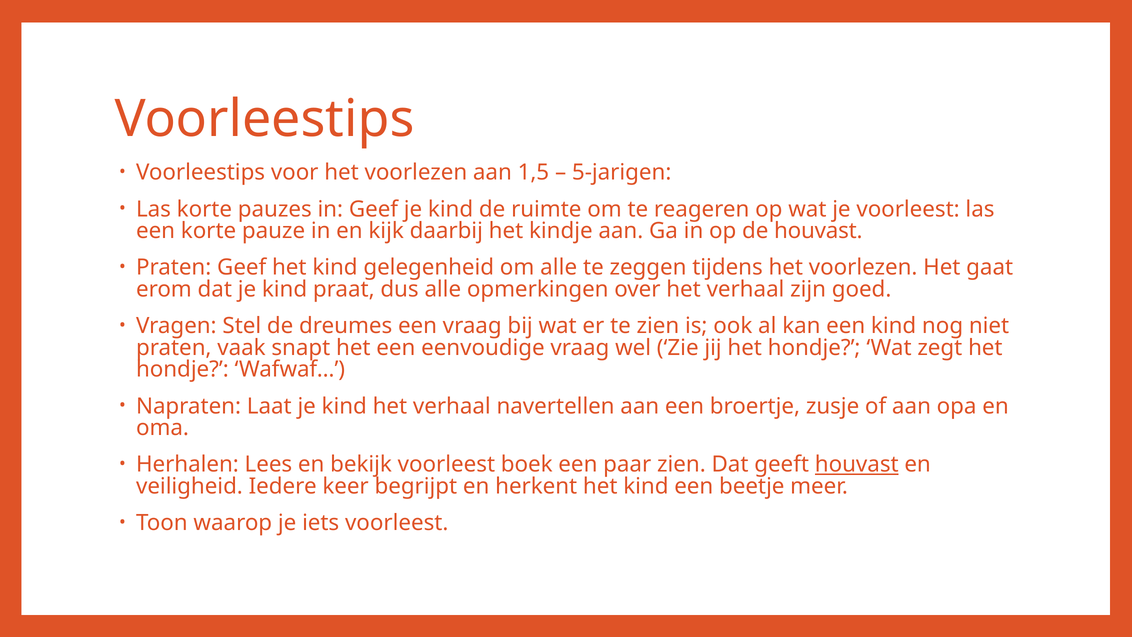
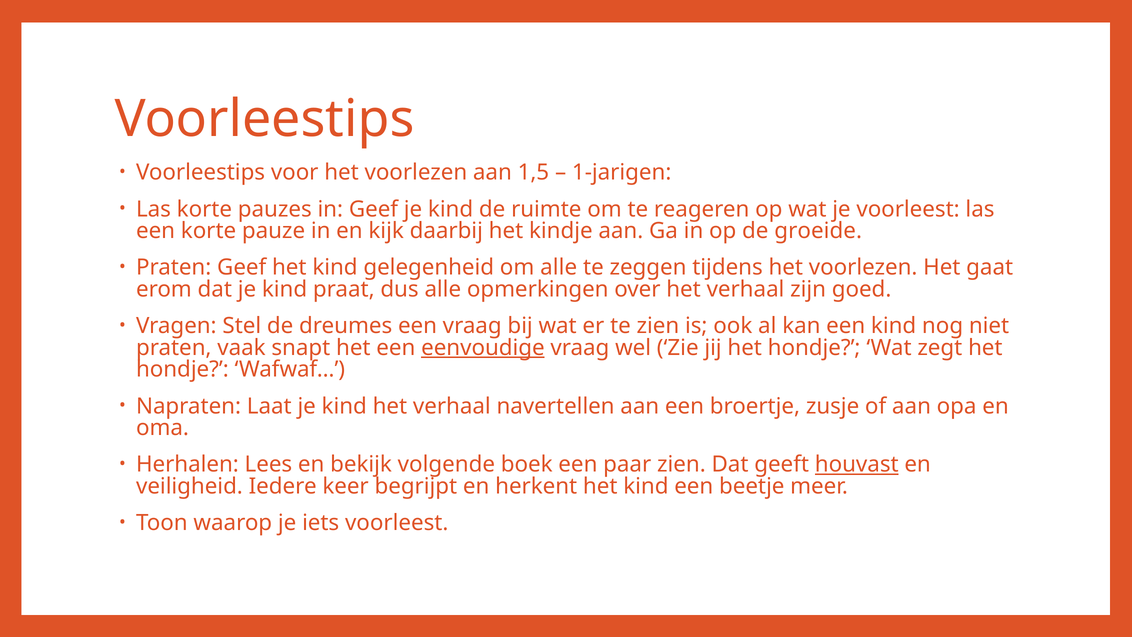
5-jarigen: 5-jarigen -> 1-jarigen (622, 173)
de houvast: houvast -> groeide (818, 231)
eenvoudige underline: none -> present (483, 348)
bekijk voorleest: voorleest -> volgende (446, 464)
